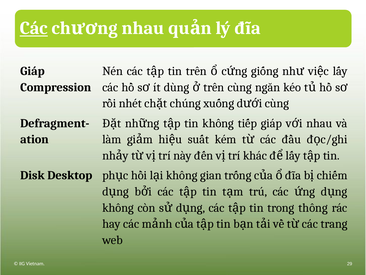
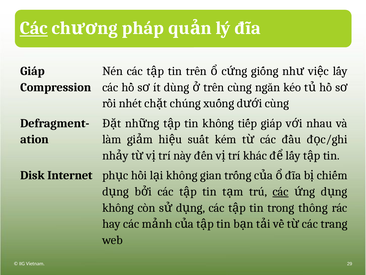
nhau: nhau -> pháp (143, 28)
Desktop: Desktop -> Internet (70, 175)
các underline: none -> present (281, 191)
